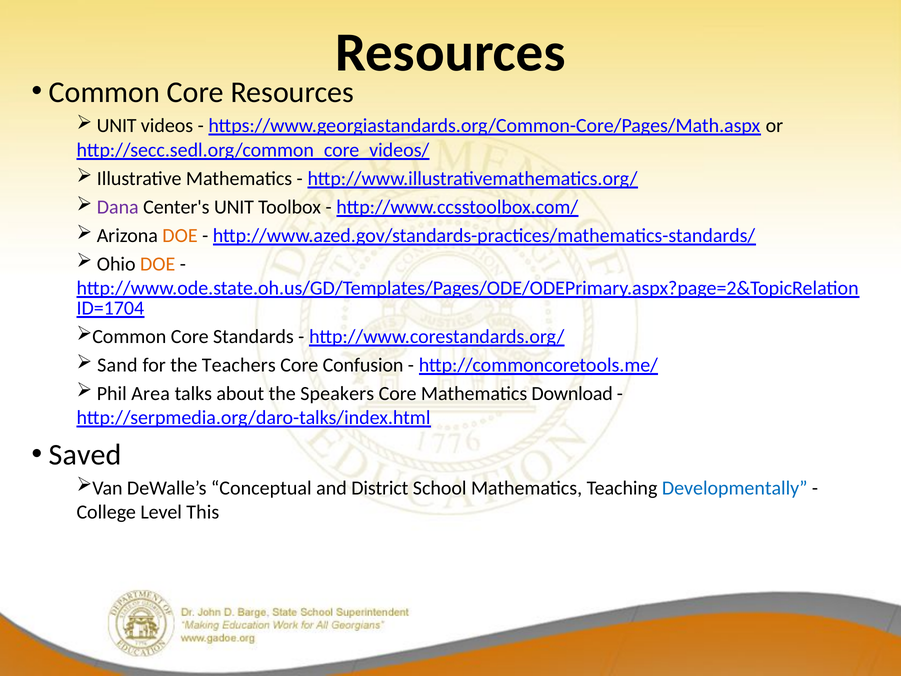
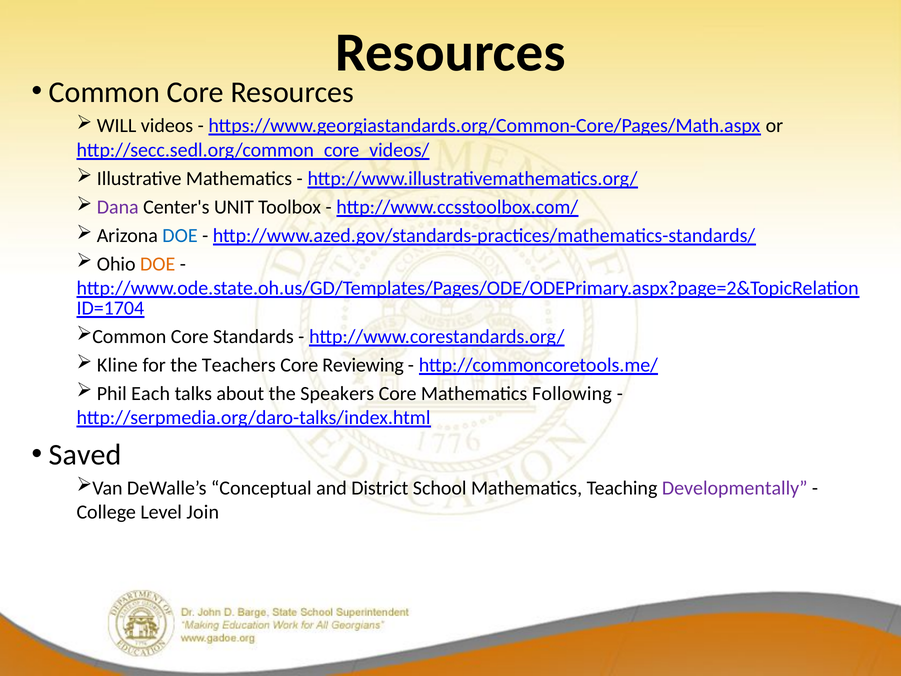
UNIT: UNIT -> WILL (117, 126)
DOE colour: orange -> blue (180, 235)
Sand: Sand -> Kline (117, 365)
Confusion: Confusion -> Reviewing (363, 365)
Area: Area -> Each (151, 393)
Download: Download -> Following (572, 393)
Developmentally colour: blue -> purple (735, 488)
This: This -> Join (203, 512)
